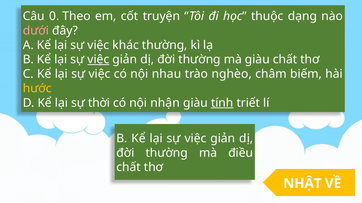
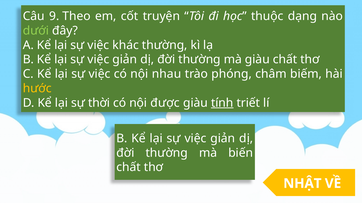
0: 0 -> 9 (54, 16)
dưới colour: pink -> light green (36, 31)
việc underline: present -> none (98, 60)
nghèo: nghèo -> phóng (232, 74)
nhận: nhận -> được (165, 103)
điều: điều -> biến (241, 153)
